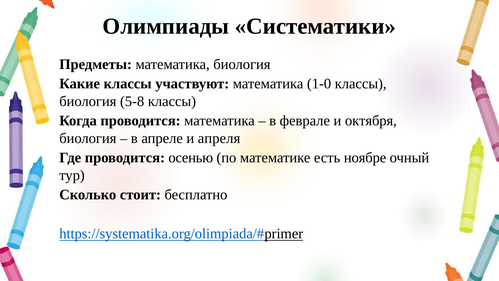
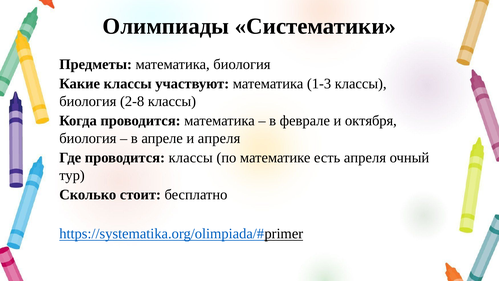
1-0: 1-0 -> 1-3 (319, 84)
5-8: 5-8 -> 2-8 (132, 101)
проводится осенью: осенью -> классы (191, 158)
есть ноябре: ноябре -> апреля (365, 158)
